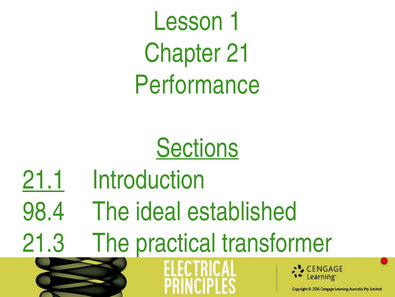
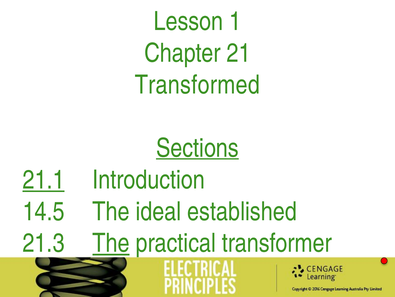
Performance: Performance -> Transformed (197, 85)
98.4: 98.4 -> 14.5 (44, 211)
The underline: none -> present (111, 243)
